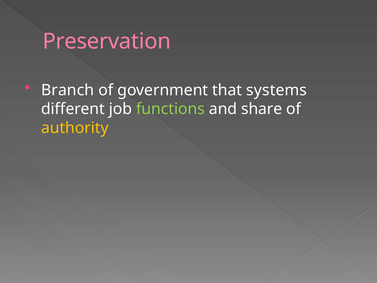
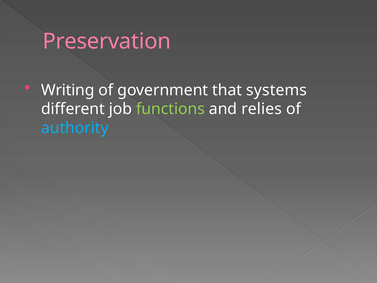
Branch: Branch -> Writing (68, 90)
share: share -> relies (262, 109)
authority colour: yellow -> light blue (75, 128)
